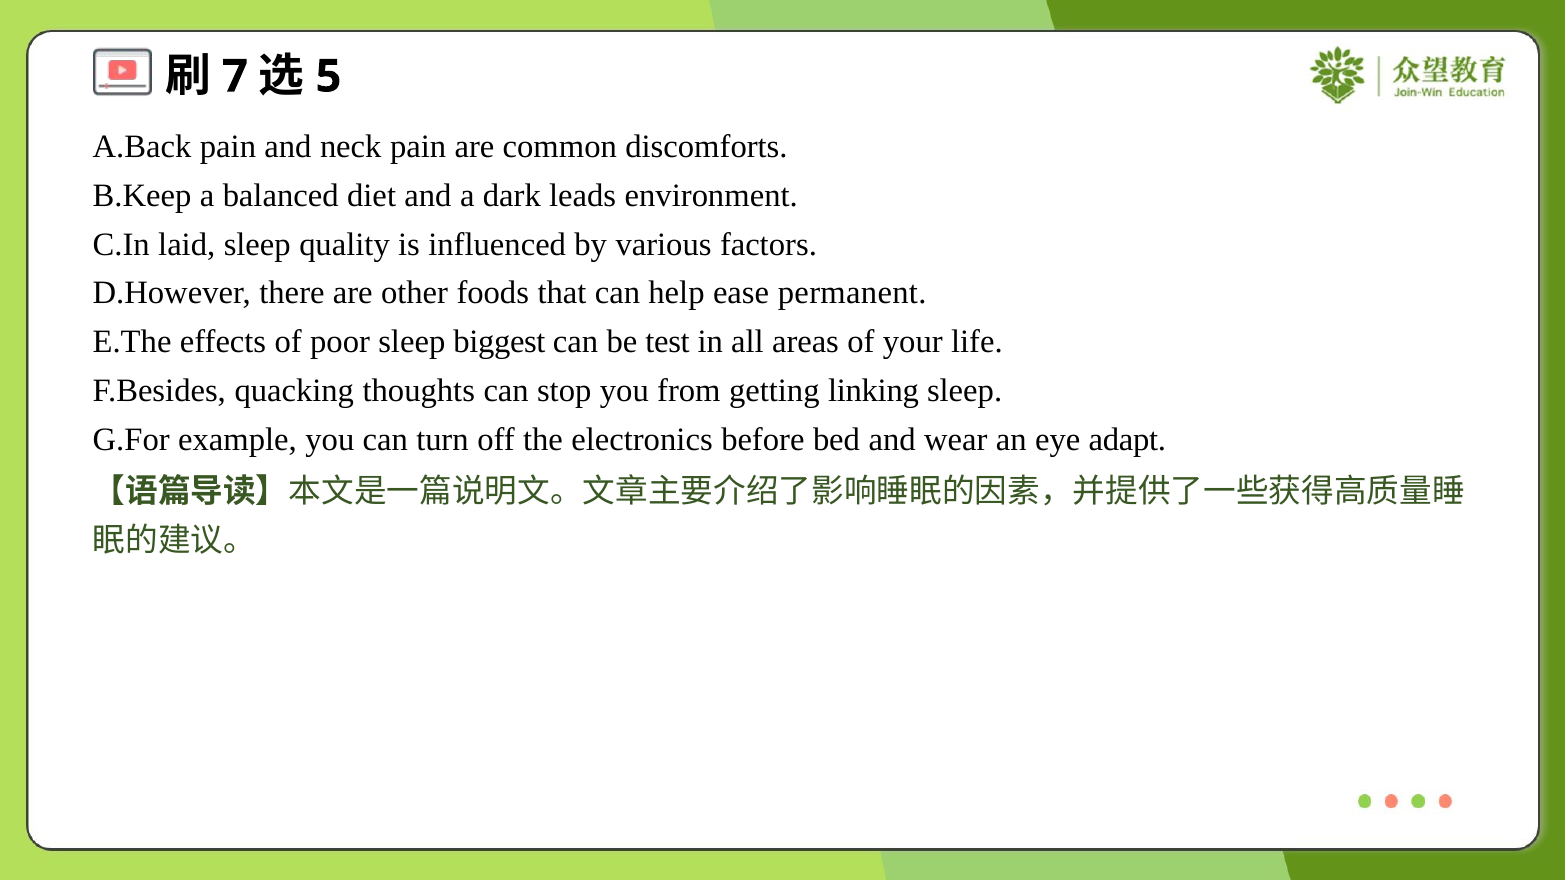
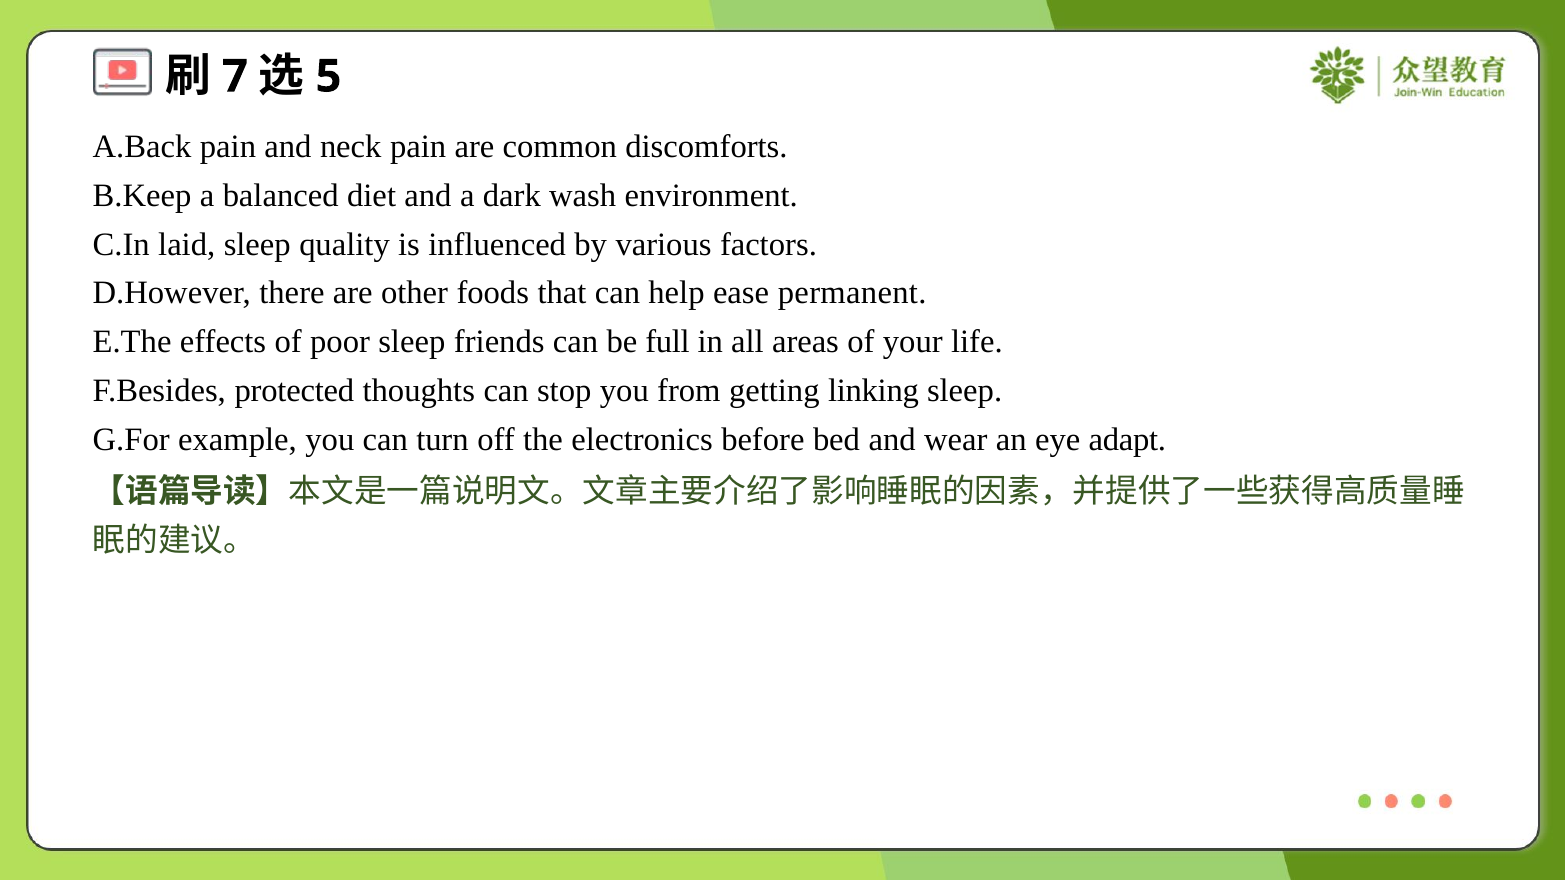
leads: leads -> wash (583, 195)
biggest: biggest -> friends (499, 342)
test: test -> full (668, 342)
quacking: quacking -> protected (294, 391)
